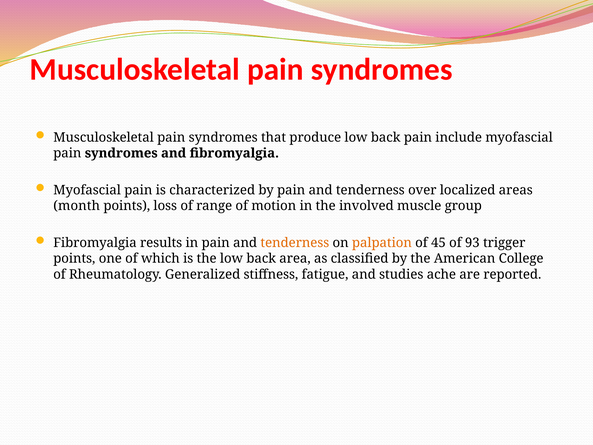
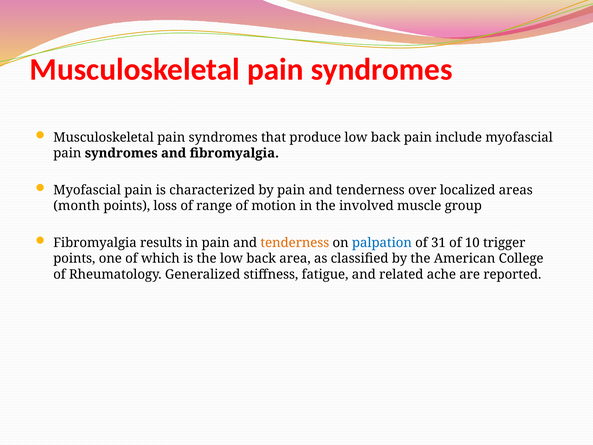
palpation colour: orange -> blue (382, 243)
45: 45 -> 31 (438, 243)
93: 93 -> 10 (472, 243)
studies: studies -> related (401, 274)
